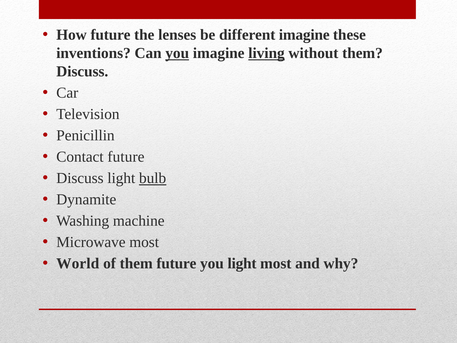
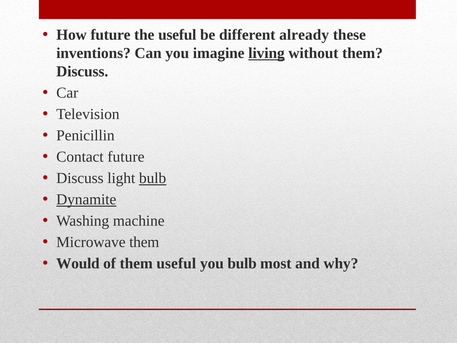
the lenses: lenses -> useful (177, 35)
different imagine: imagine -> already (304, 35)
you underline: present -> none (177, 53)
Dynamite underline: none -> present (86, 199)
Microwave most: most -> them (144, 242)
World: World -> Would (78, 263)
them future: future -> useful (176, 263)
you light: light -> bulb (242, 263)
